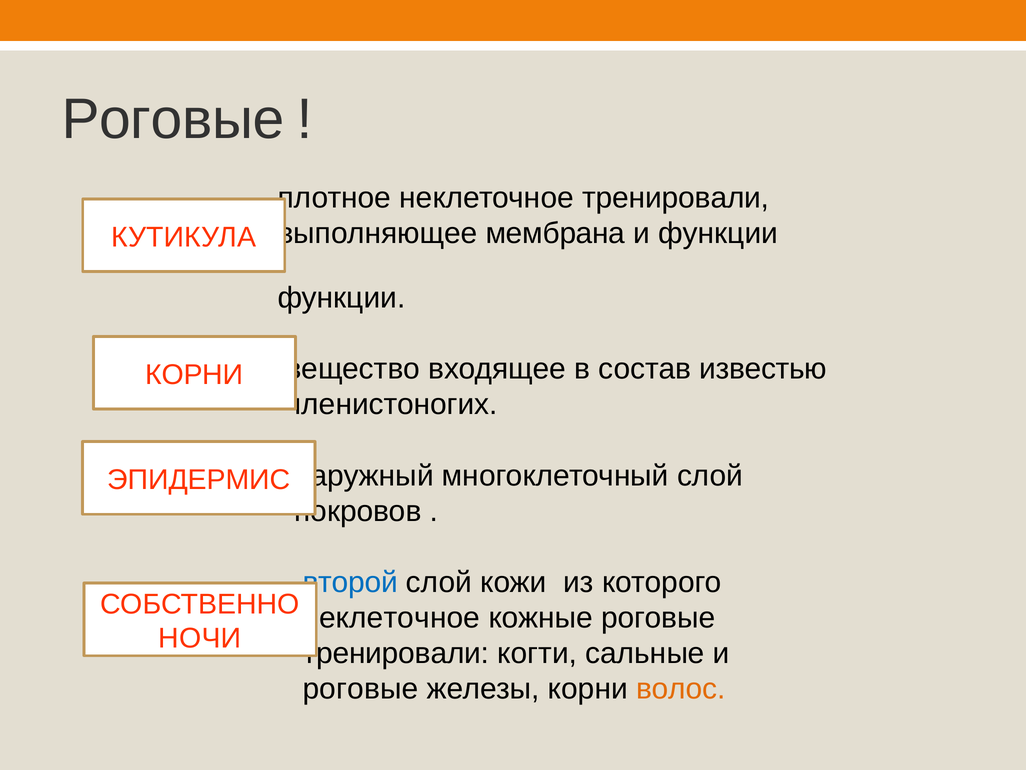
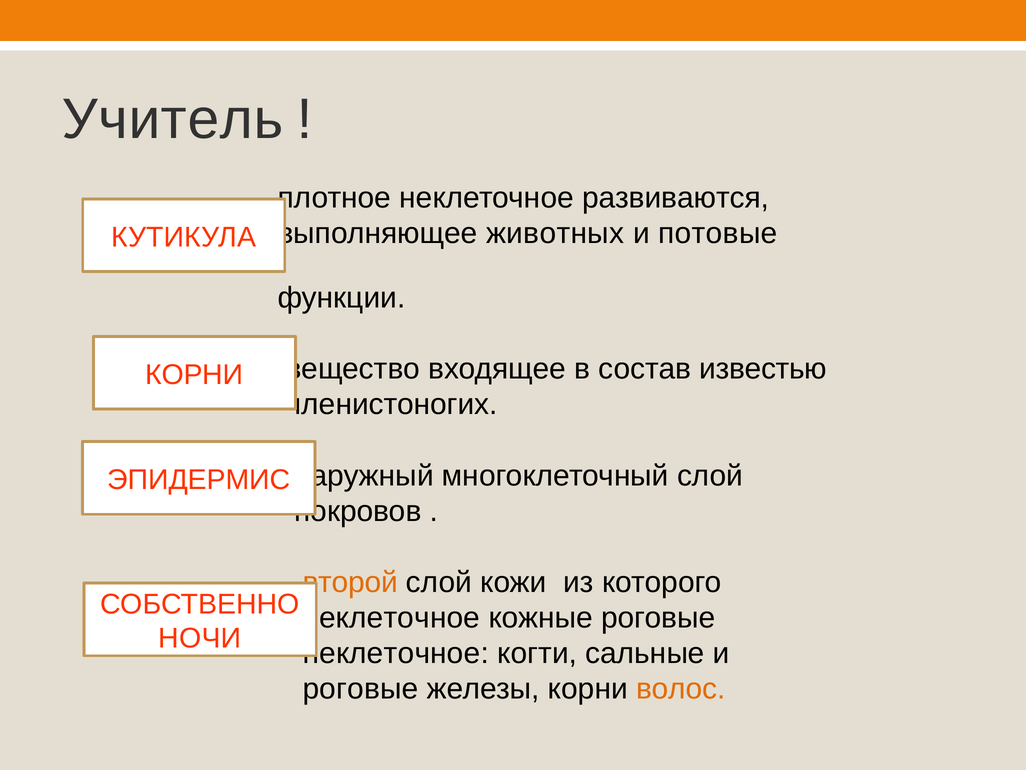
Роговые: Роговые -> Учитель (172, 119)
неклеточное тренировали: тренировали -> развиваются (676, 198)
мембрана: мембрана -> животных (555, 233)
и функции: функции -> потовые (718, 233)
второй colour: blue -> orange (350, 582)
тренировали: тренировали -> неклеточное (396, 653)
